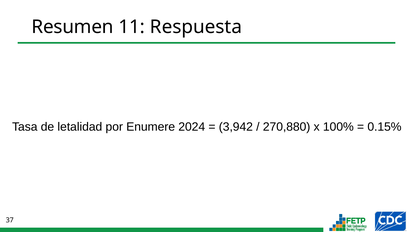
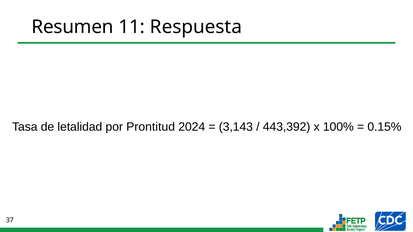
Enumere: Enumere -> Prontitud (151, 127)
3,942: 3,942 -> 3,143 (236, 127)
270,880: 270,880 -> 443,392 (287, 127)
